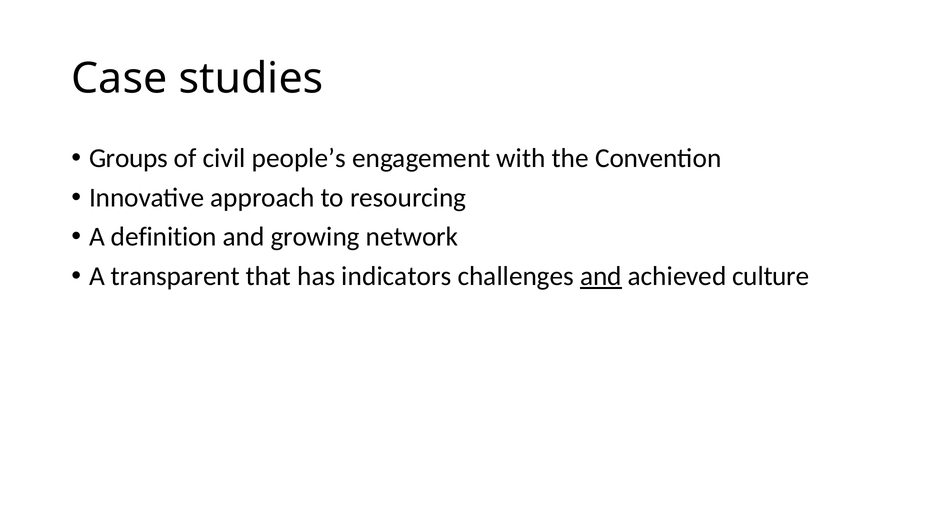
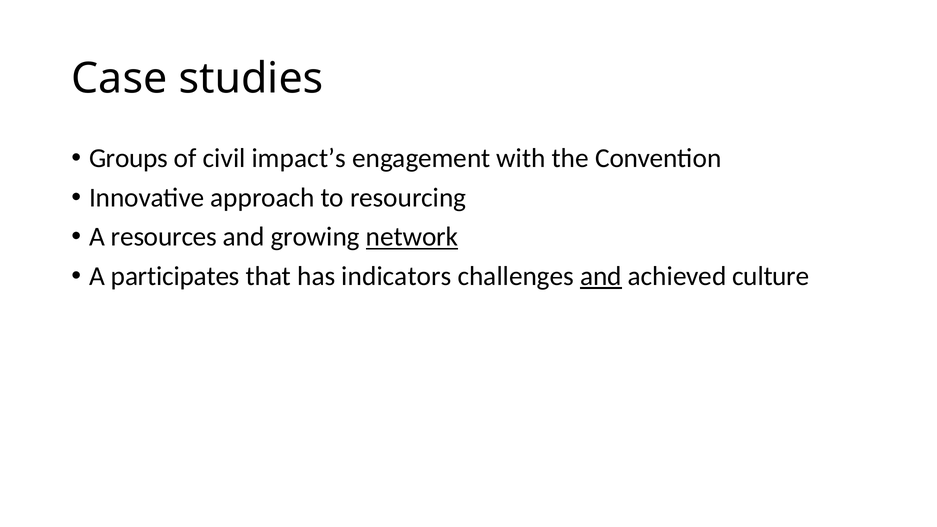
people’s: people’s -> impact’s (299, 158)
definition: definition -> resources (164, 237)
network underline: none -> present (412, 237)
transparent: transparent -> participates (175, 276)
